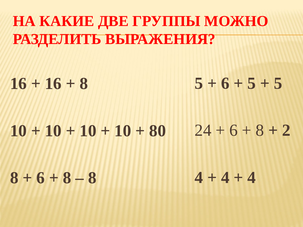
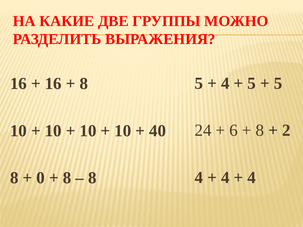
6: 6 -> 4 (225, 83)
80: 80 -> 40 (158, 131)
6: 6 -> 0 (41, 178)
